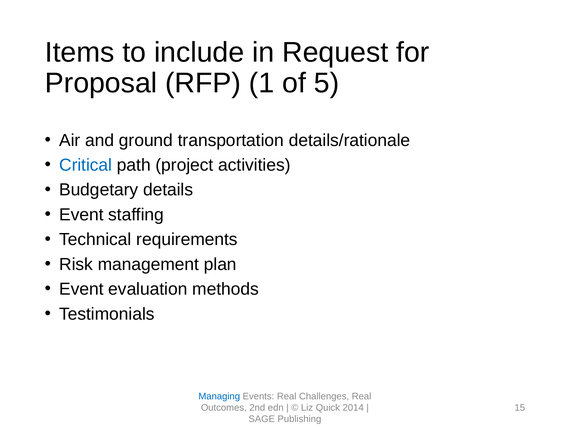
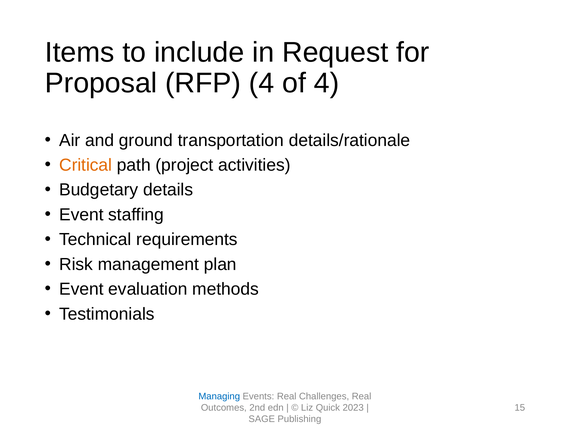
RFP 1: 1 -> 4 (262, 83)
of 5: 5 -> 4 (327, 83)
Critical colour: blue -> orange (86, 165)
2014: 2014 -> 2023 (353, 408)
